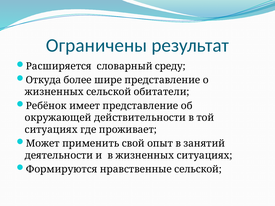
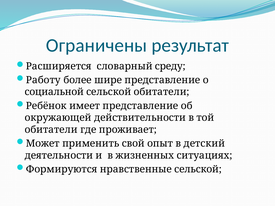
Откуда: Откуда -> Работу (43, 80)
жизненных: жизненных -> социальной (54, 92)
ситуациях: ситуациях -> обитатели (51, 130)
занятий: занятий -> детский (204, 144)
